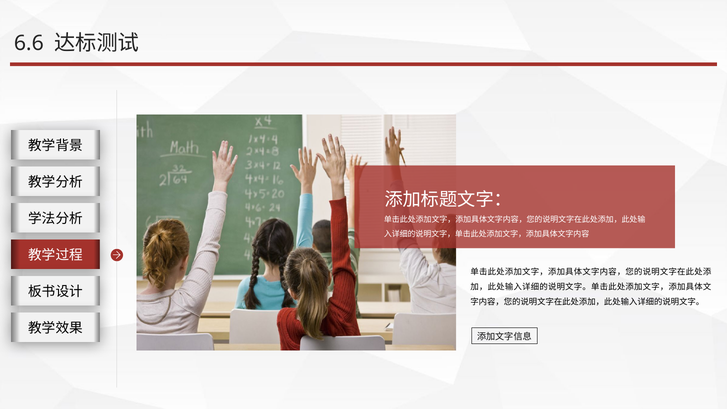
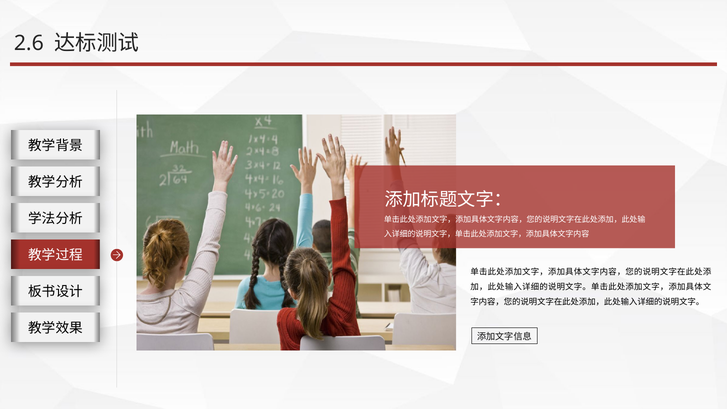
6.6: 6.6 -> 2.6 (29, 43)
